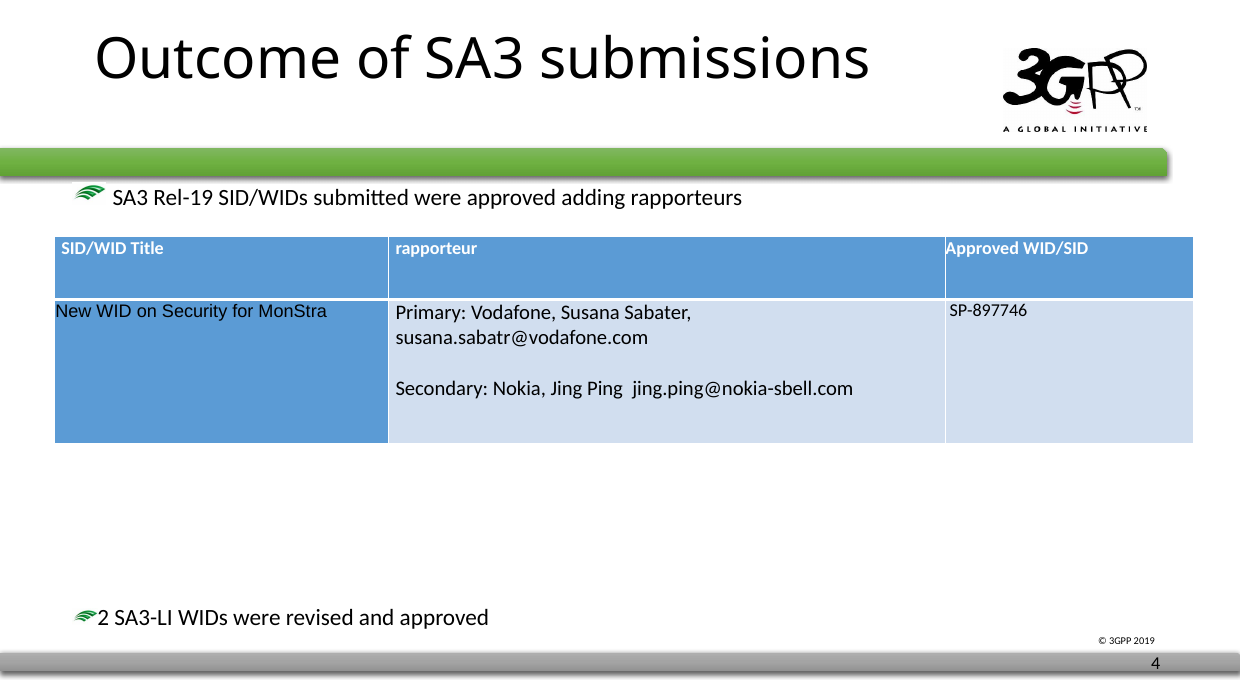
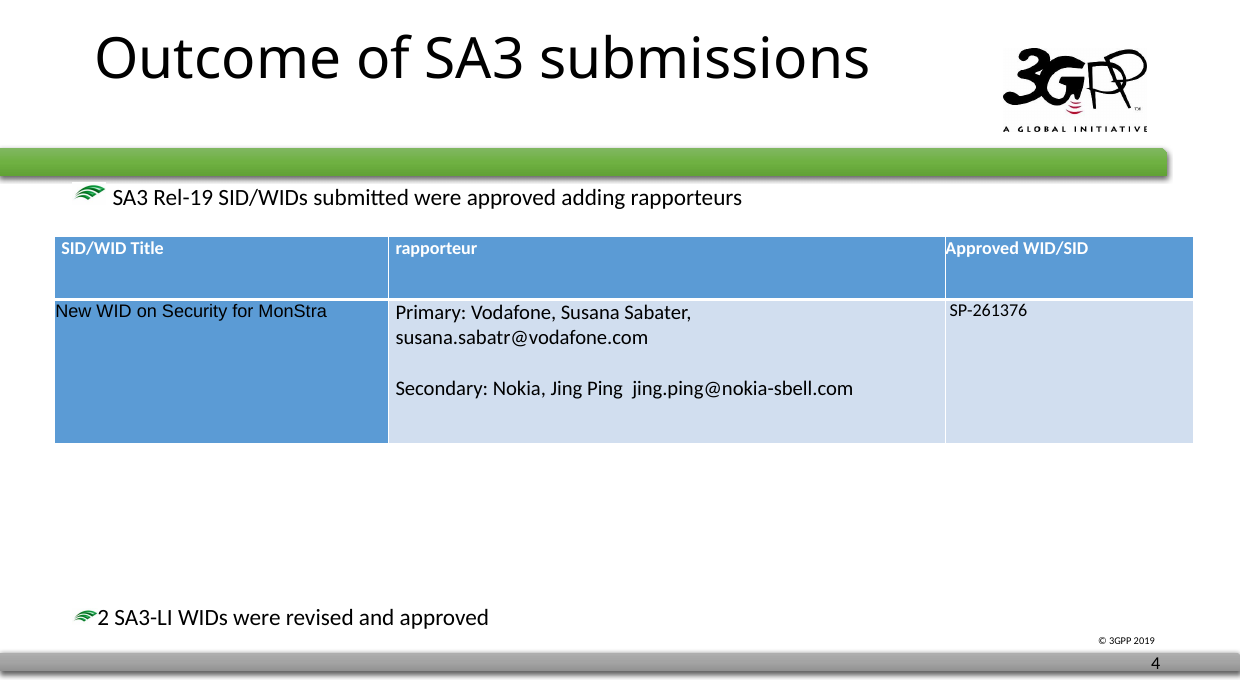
SP-897746: SP-897746 -> SP-261376 (988, 311)
